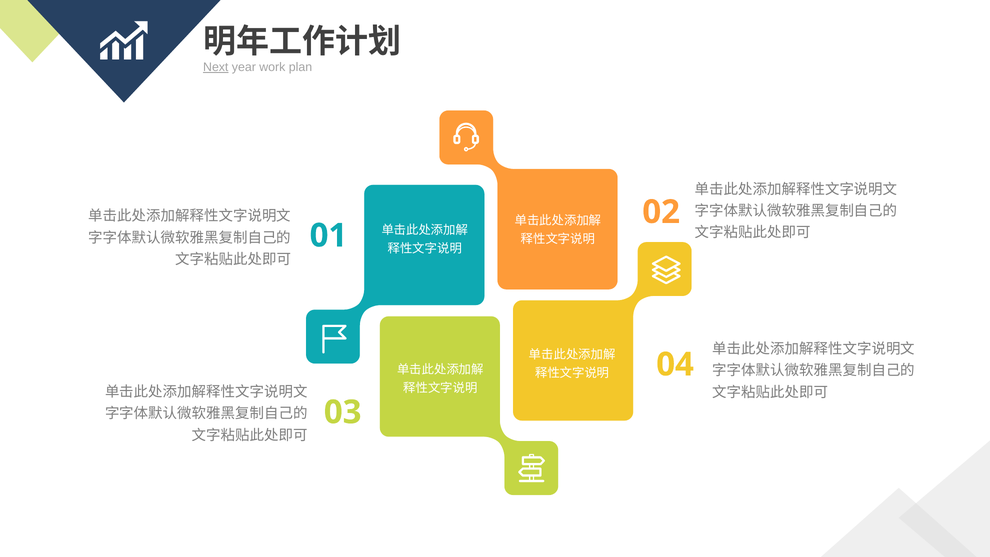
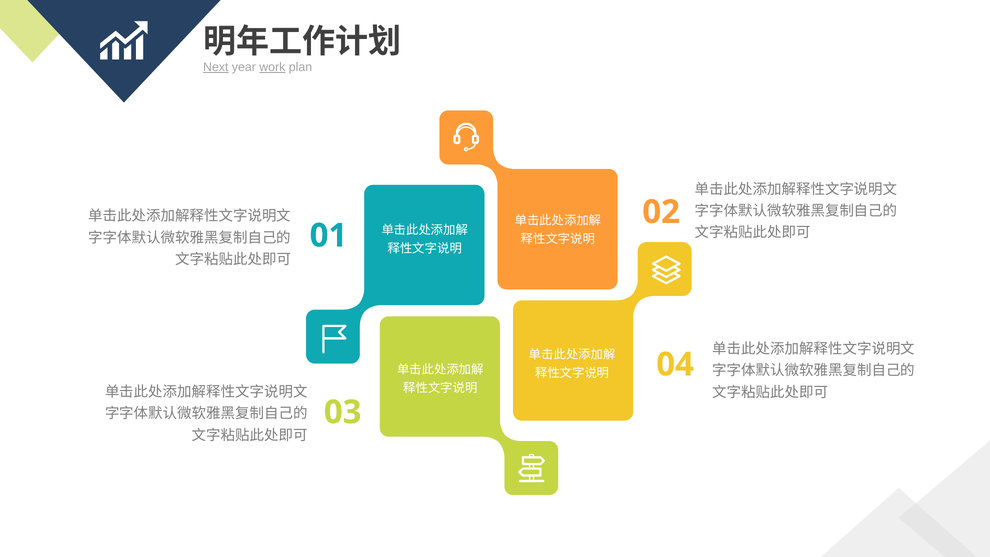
work underline: none -> present (272, 67)
